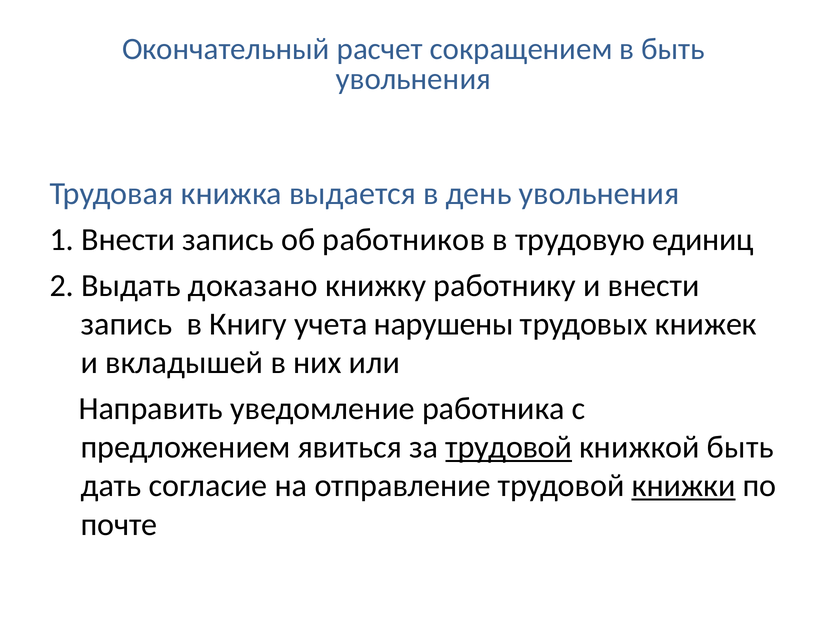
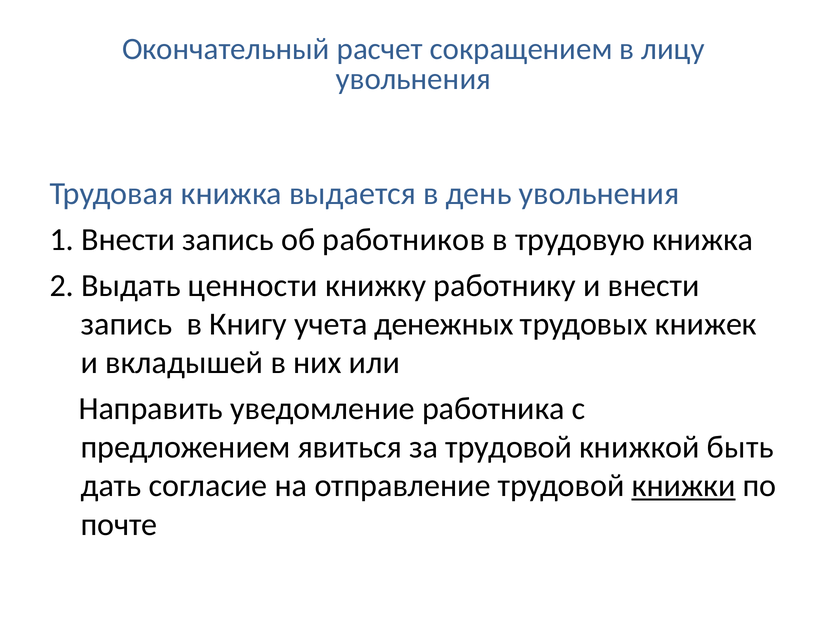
в быть: быть -> лицу (673, 49)
трудовую единиц: единиц -> книжка (703, 240)
доказано: доказано -> ценности (253, 286)
нарушены: нарушены -> денежных (444, 324)
трудовой underline: present -> none (509, 447)
